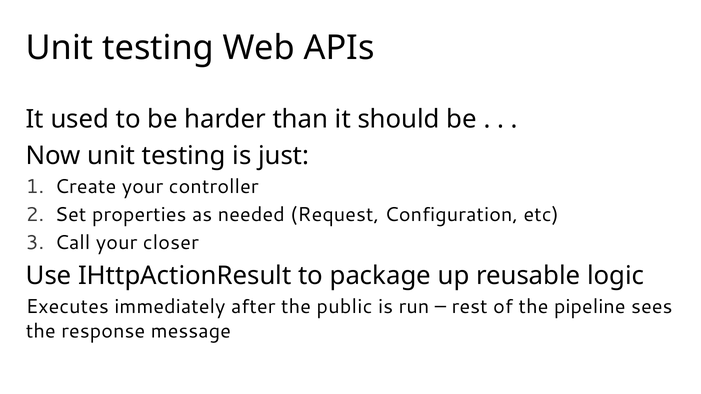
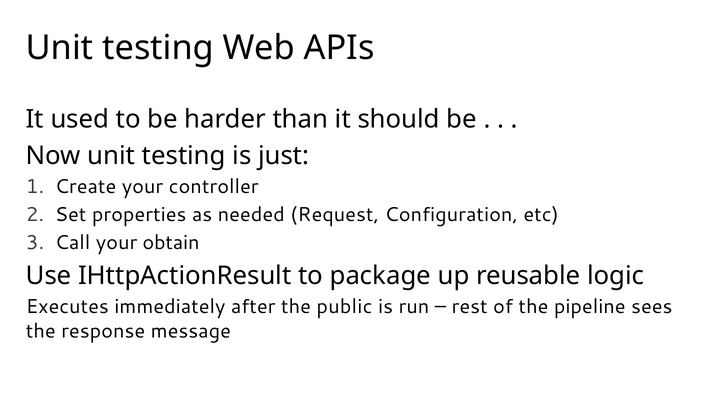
closer: closer -> obtain (171, 243)
